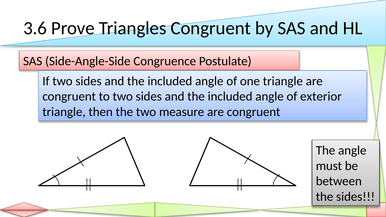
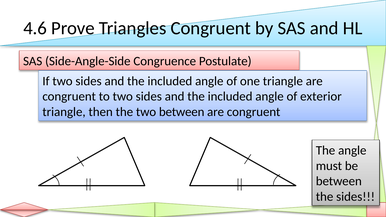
3.6: 3.6 -> 4.6 (35, 28)
two measure: measure -> between (182, 112)
